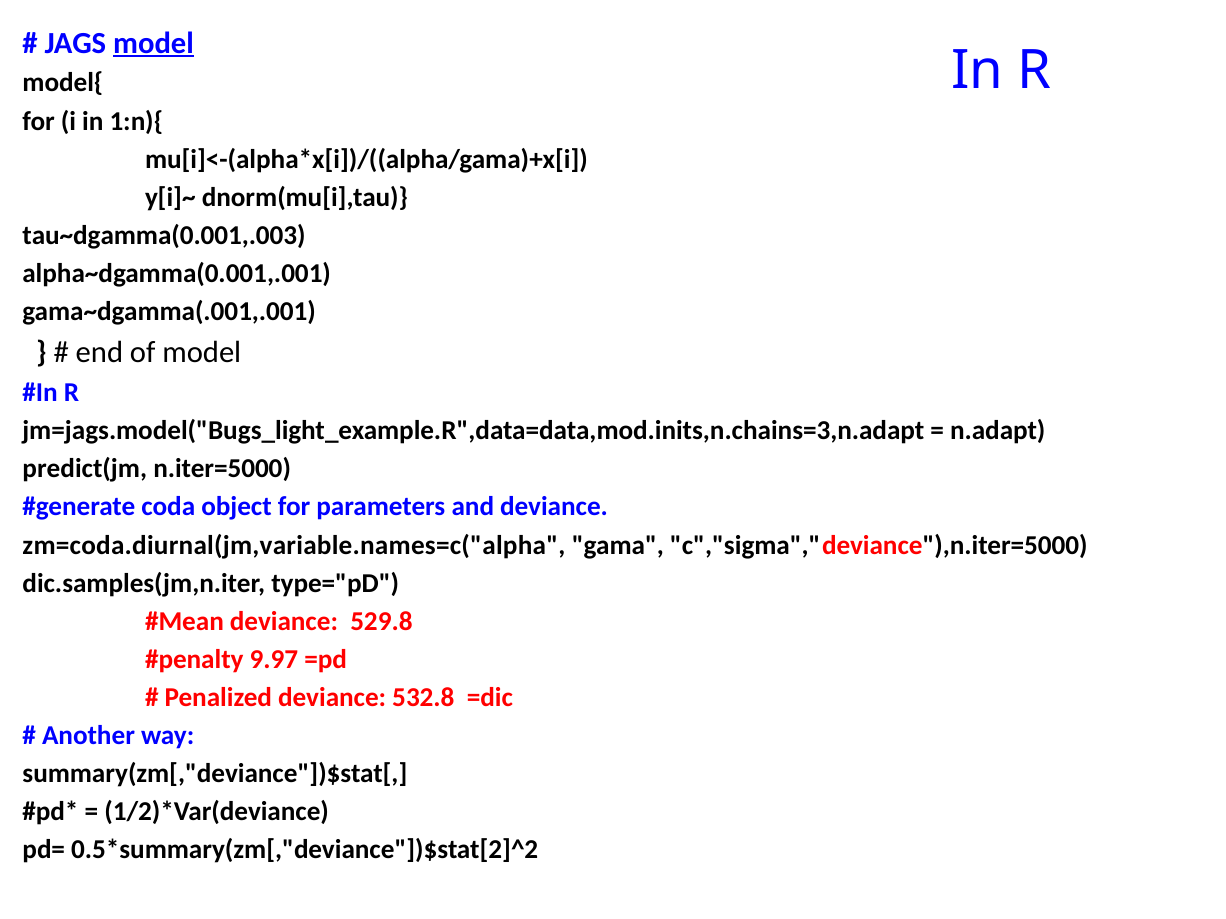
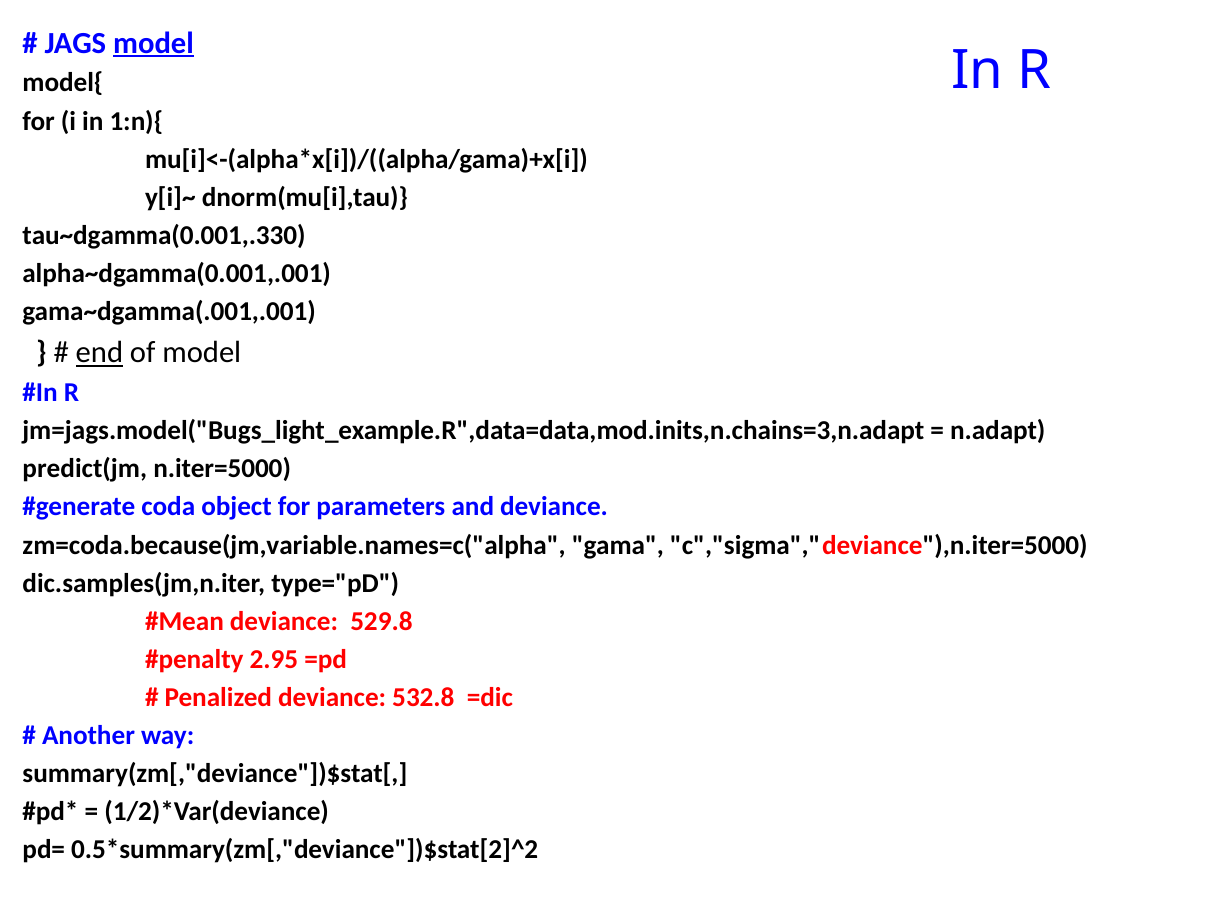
tau~dgamma(0.001,.003: tau~dgamma(0.001,.003 -> tau~dgamma(0.001,.330 (164, 236)
end underline: none -> present (99, 353)
zm=coda.diurnal(jm,variable.names=c("alpha: zm=coda.diurnal(jm,variable.names=c("alpha -> zm=coda.because(jm,variable.names=c("alpha (294, 545)
9.97: 9.97 -> 2.95 (274, 660)
